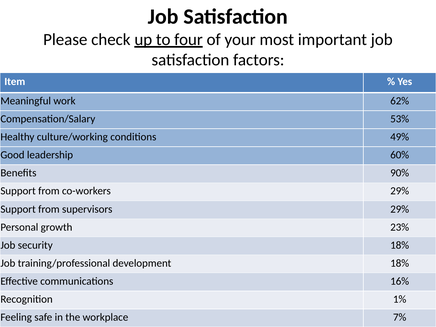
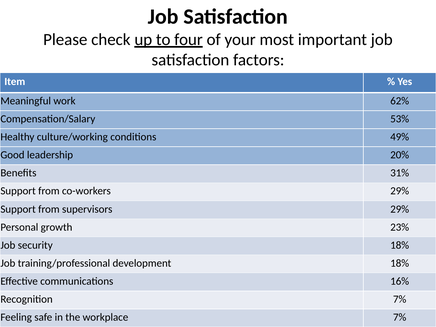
60%: 60% -> 20% (400, 155)
90%: 90% -> 31% (400, 173)
Recognition 1%: 1% -> 7% (400, 299)
